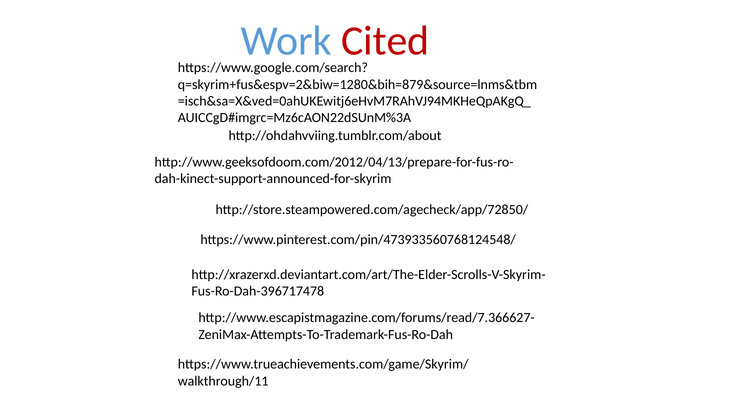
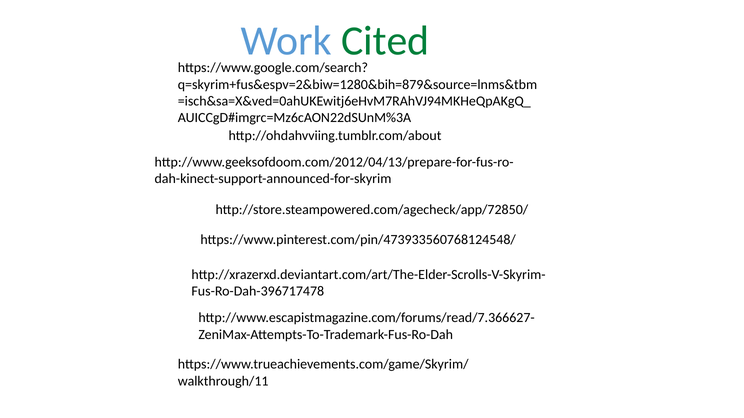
Cited colour: red -> green (385, 41)
